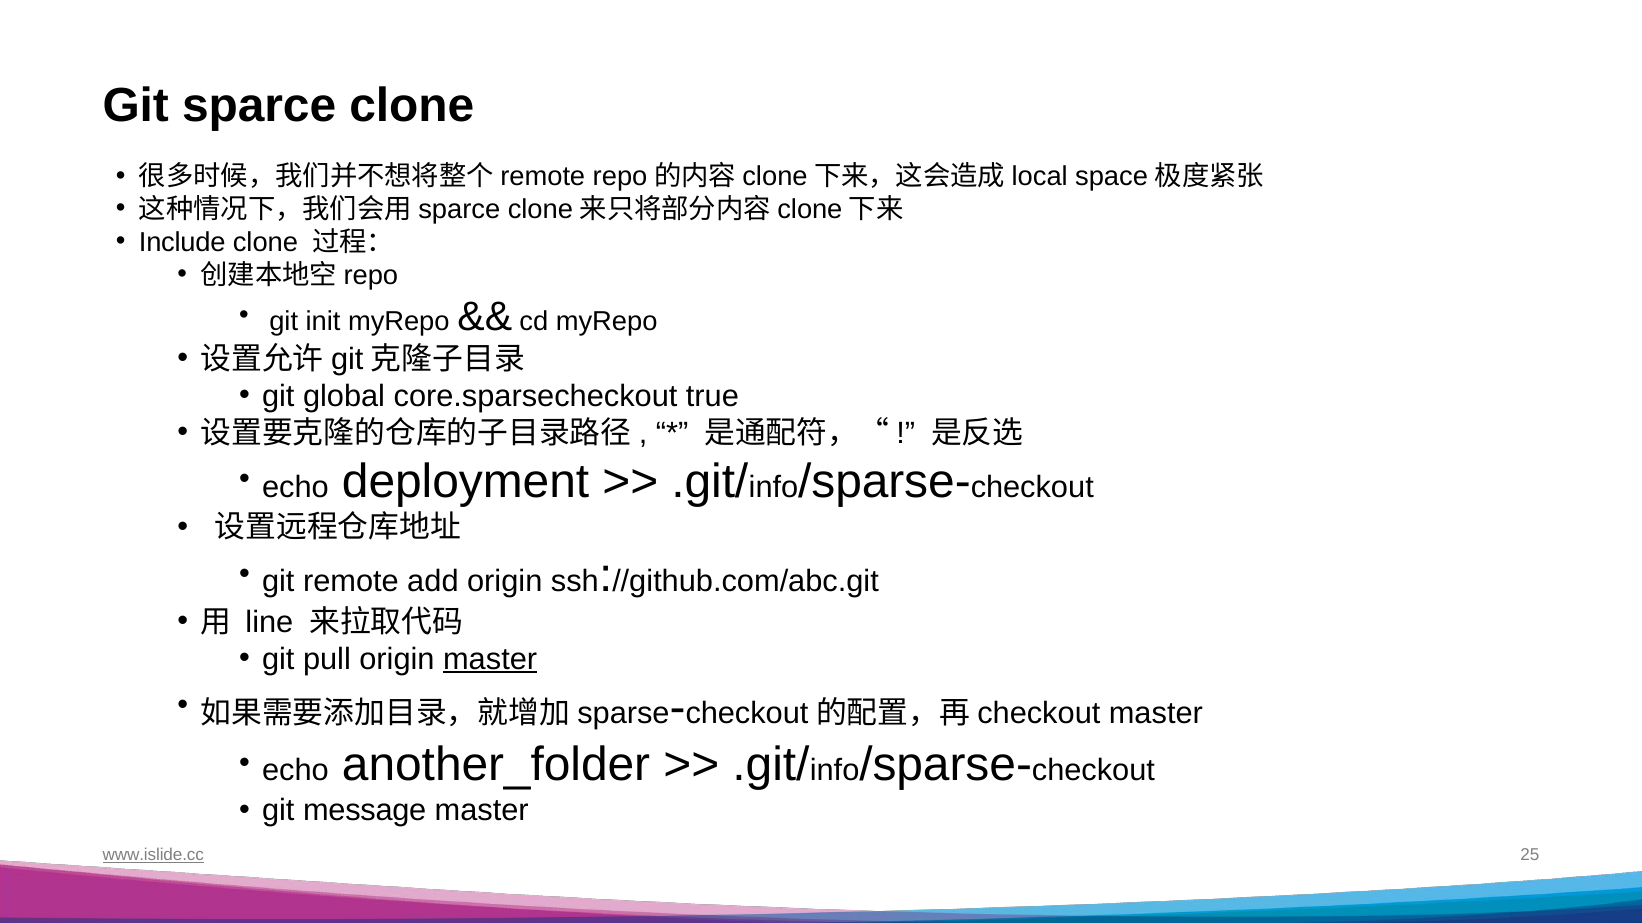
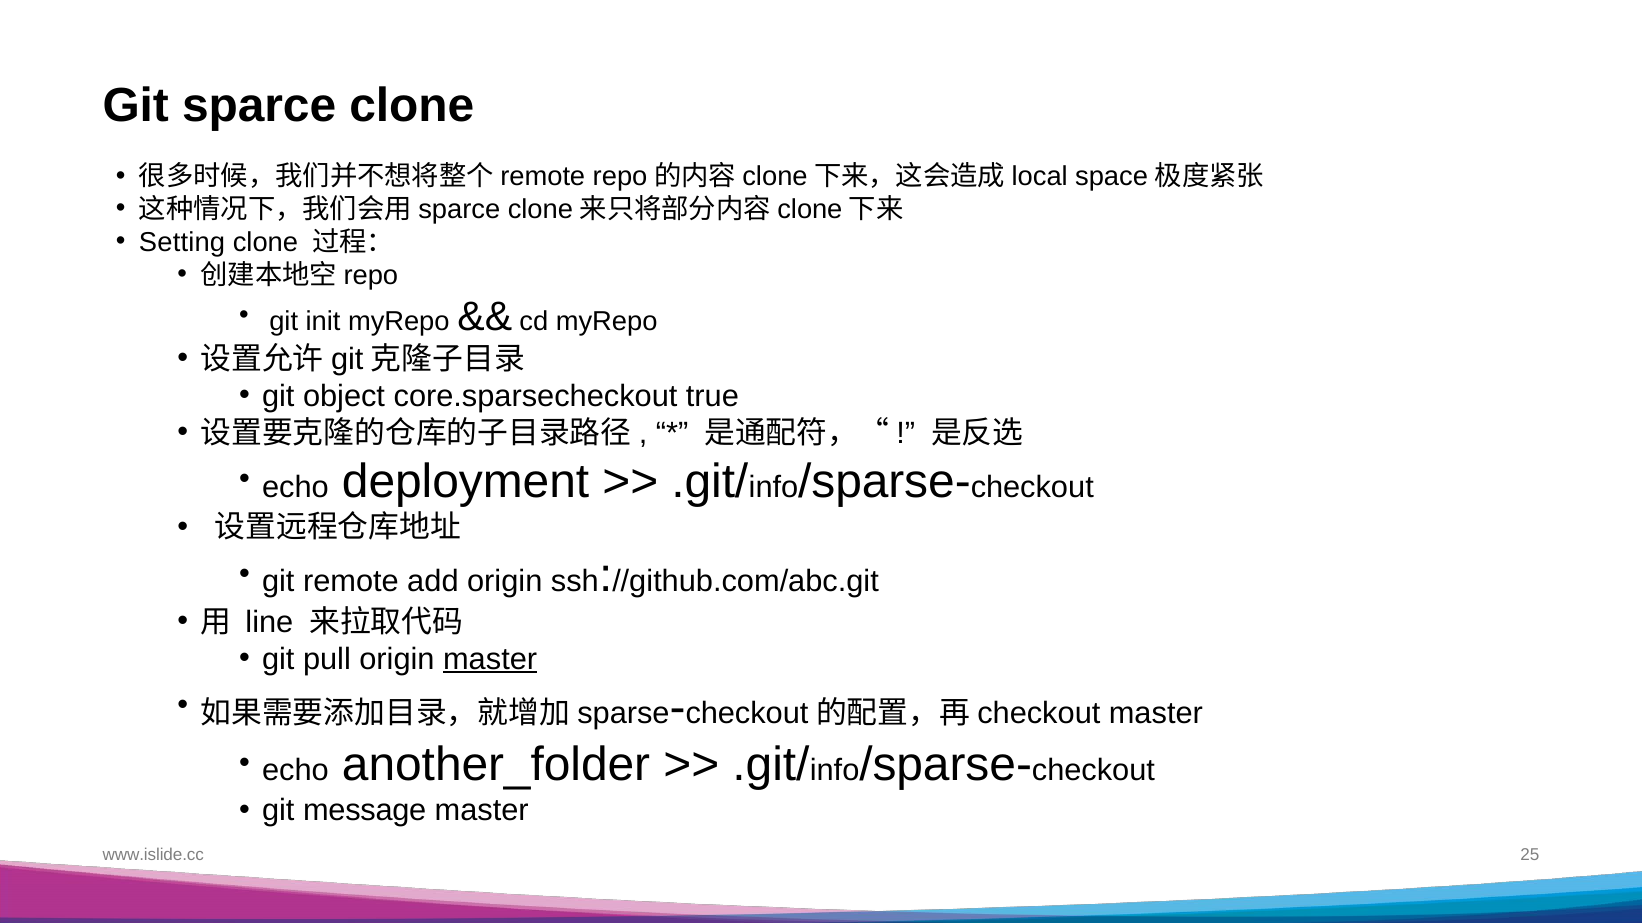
Include: Include -> Setting (182, 242)
global: global -> object (344, 397)
www.islide.cc underline: present -> none (153, 856)
